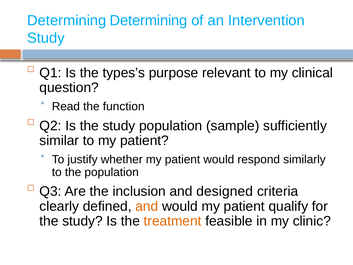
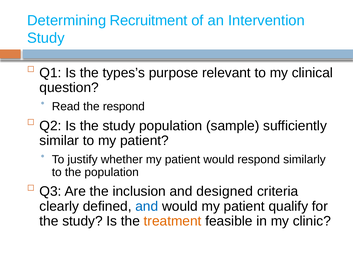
Determining Determining: Determining -> Recruitment (148, 20)
the function: function -> respond (124, 106)
and colour: orange -> blue (147, 206)
